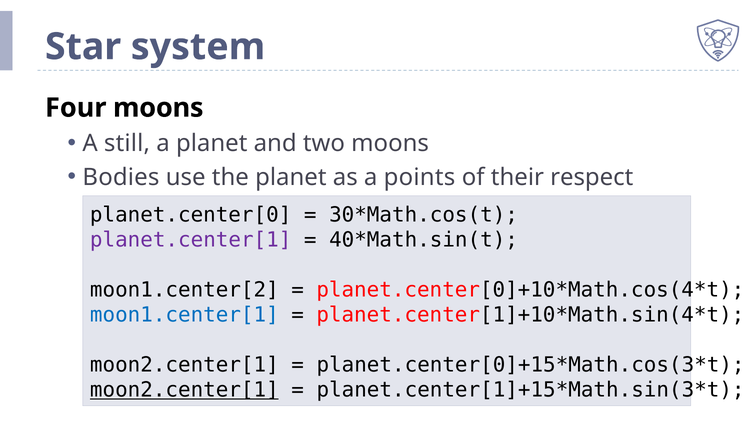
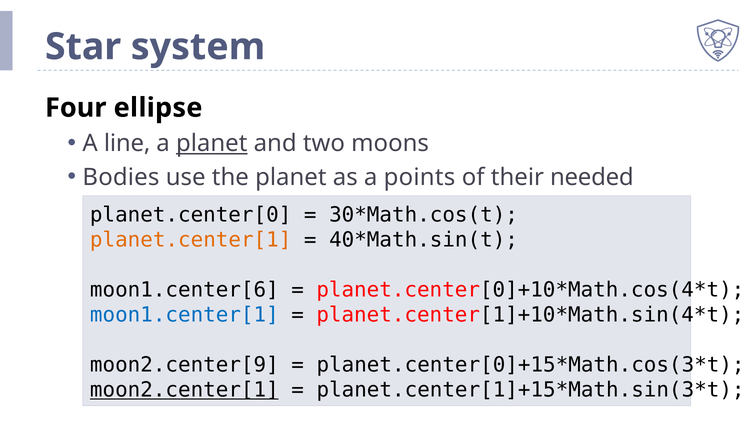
Four moons: moons -> ellipse (158, 108)
still: still -> line (127, 144)
planet underline: none -> present (212, 144)
respect: respect -> needed (592, 178)
planet.center[1 colour: purple -> orange (191, 240)
moon1.center[2: moon1.center[2 -> moon1.center[6 (184, 290)
moon2.center[1: moon2.center[1 -> moon2.center[9 (184, 365)
